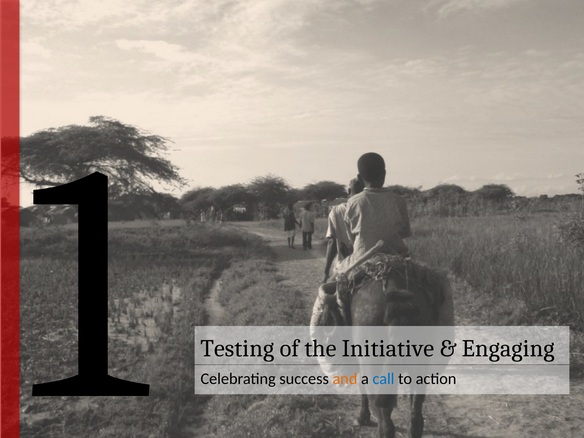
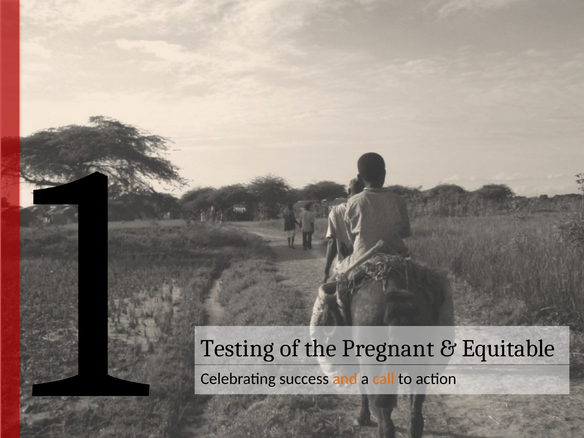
Initiative: Initiative -> Pregnant (388, 349)
Engaging: Engaging -> Equitable (508, 349)
call colour: blue -> orange (383, 379)
